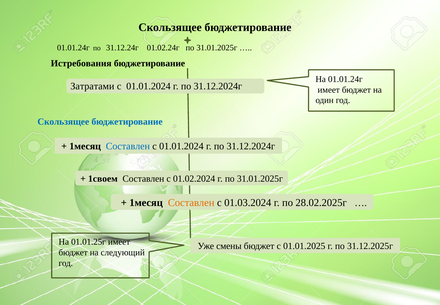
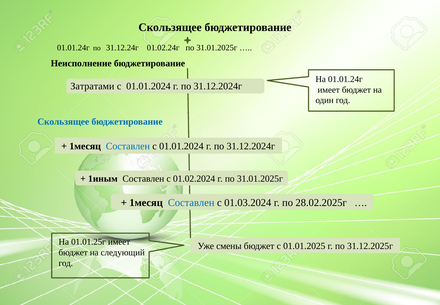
Истребования: Истребования -> Неисполнение (81, 63)
1своем: 1своем -> 1иным (103, 178)
Составлен colour: orange -> blue (191, 203)
